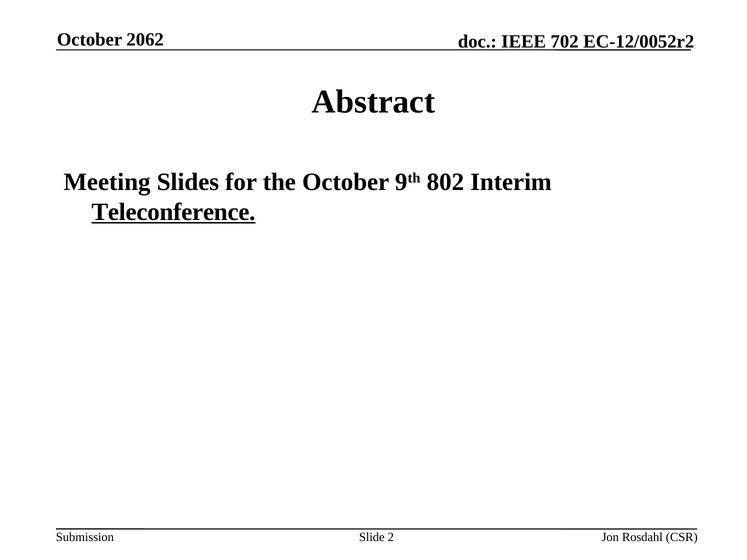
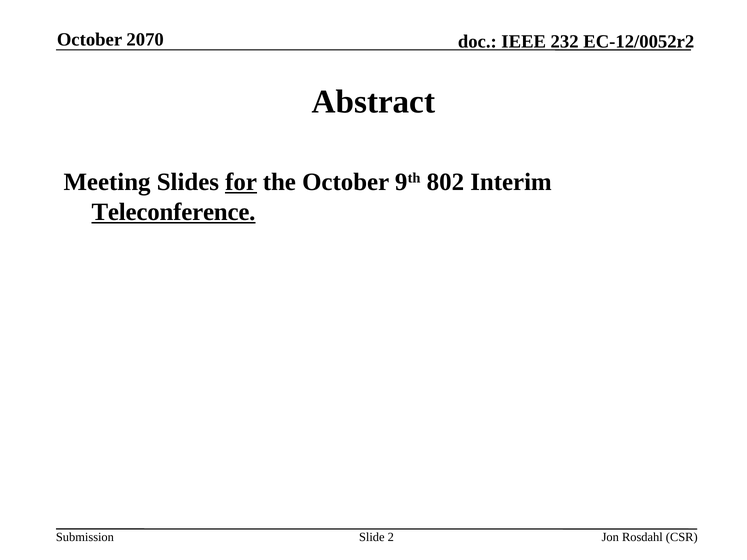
2062: 2062 -> 2070 (145, 40)
702: 702 -> 232 (565, 42)
for underline: none -> present (241, 182)
